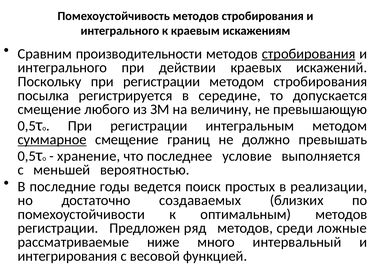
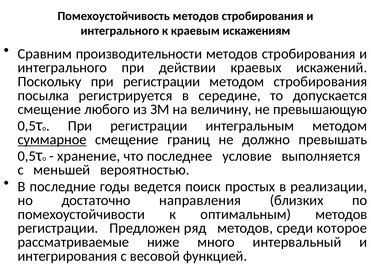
стробирования underline: present -> none (309, 54)
создаваемых: создаваемых -> направления (200, 200)
ложные: ложные -> которое (342, 228)
